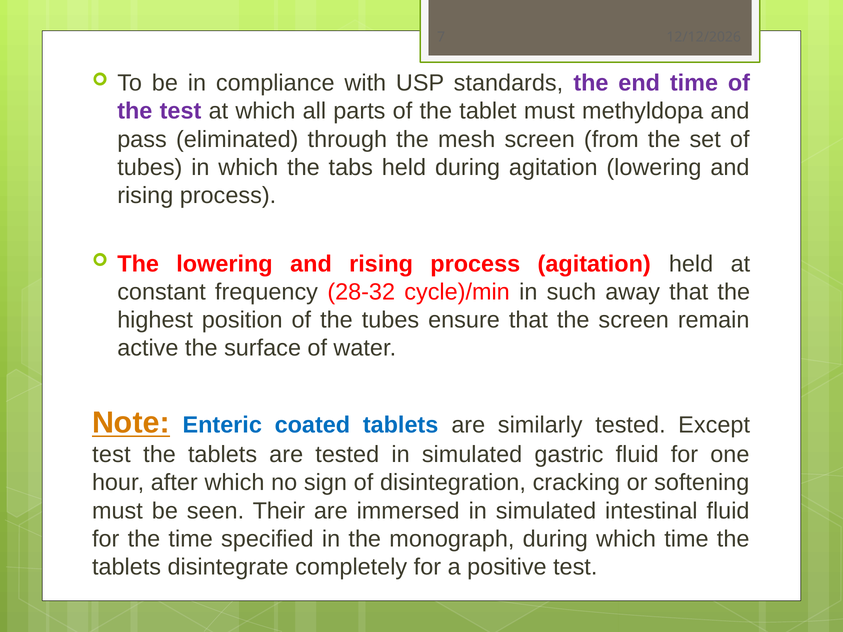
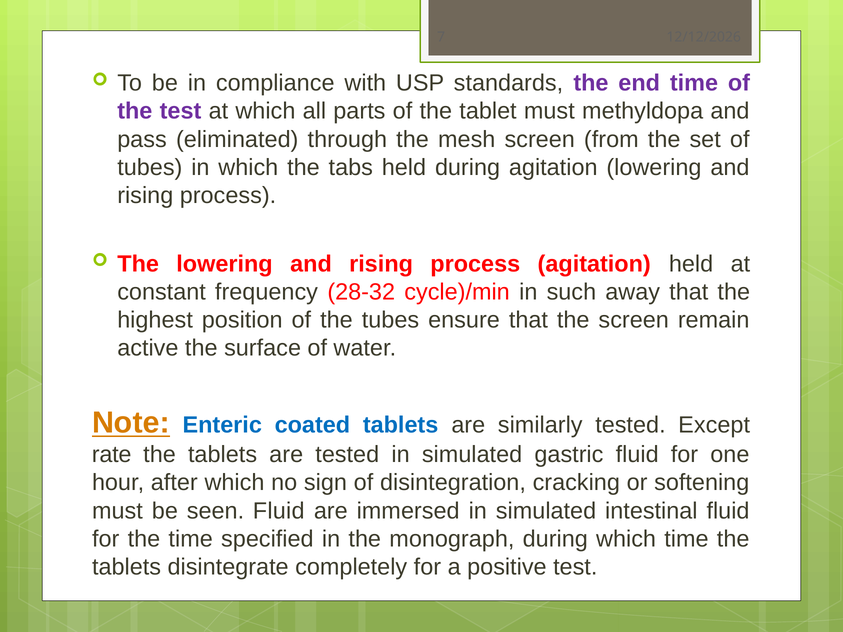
test: test -> rate (112, 455)
seen Their: Their -> Fluid (279, 511)
